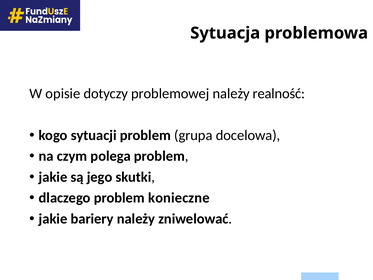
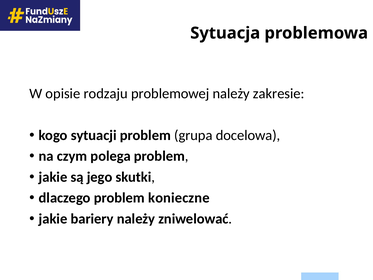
dotyczy: dotyczy -> rodzaju (106, 93)
realność: realność -> zakresie (279, 93)
